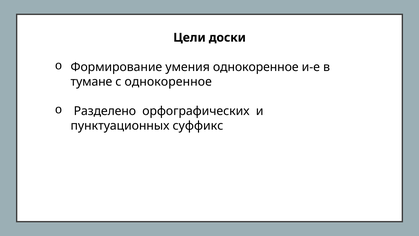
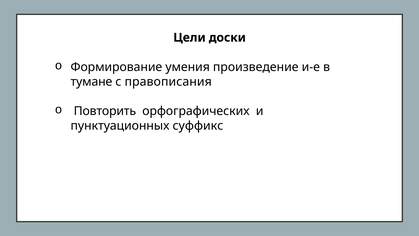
умения однокоренное: однокоренное -> произведение (256, 67)
с однокоренное: однокоренное -> правописания (168, 82)
Разделено: Разделено -> Повторить (105, 111)
